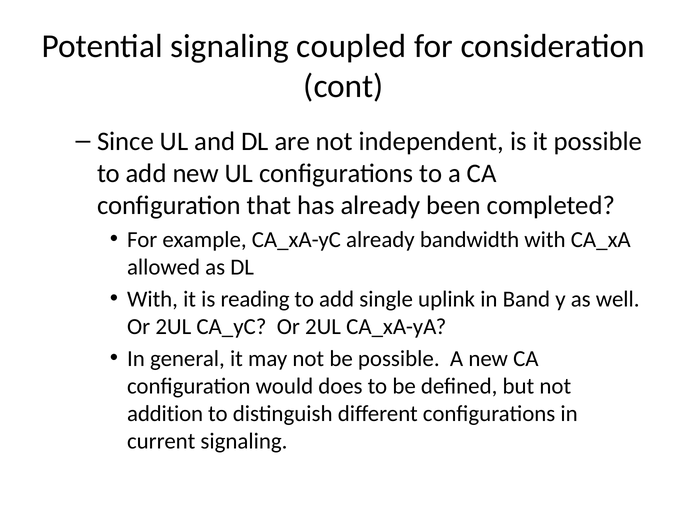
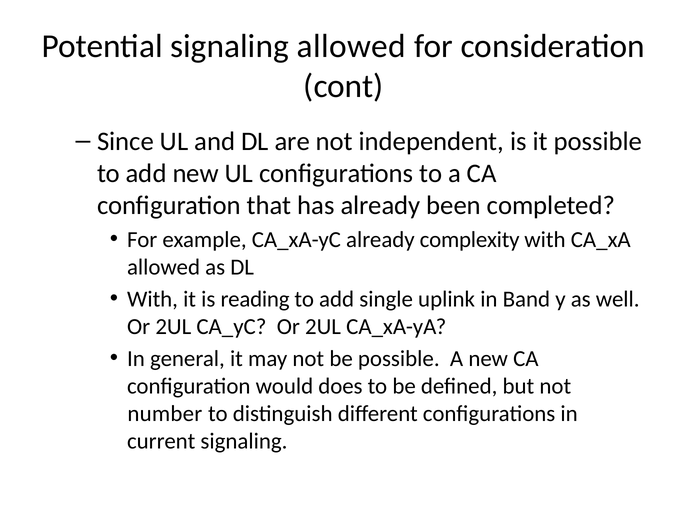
signaling coupled: coupled -> allowed (351, 46)
bandwidth: bandwidth -> complexity (470, 240)
addition: addition -> number (165, 414)
